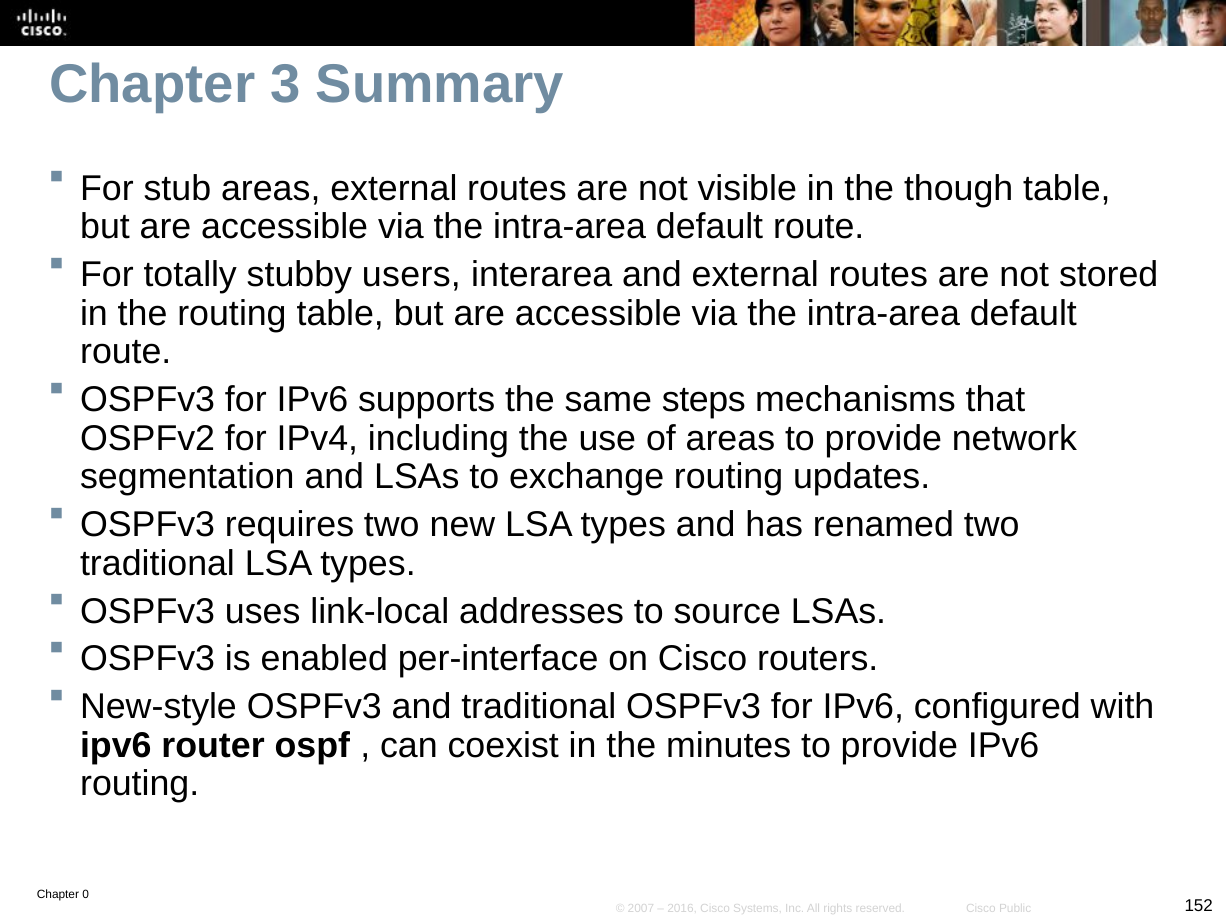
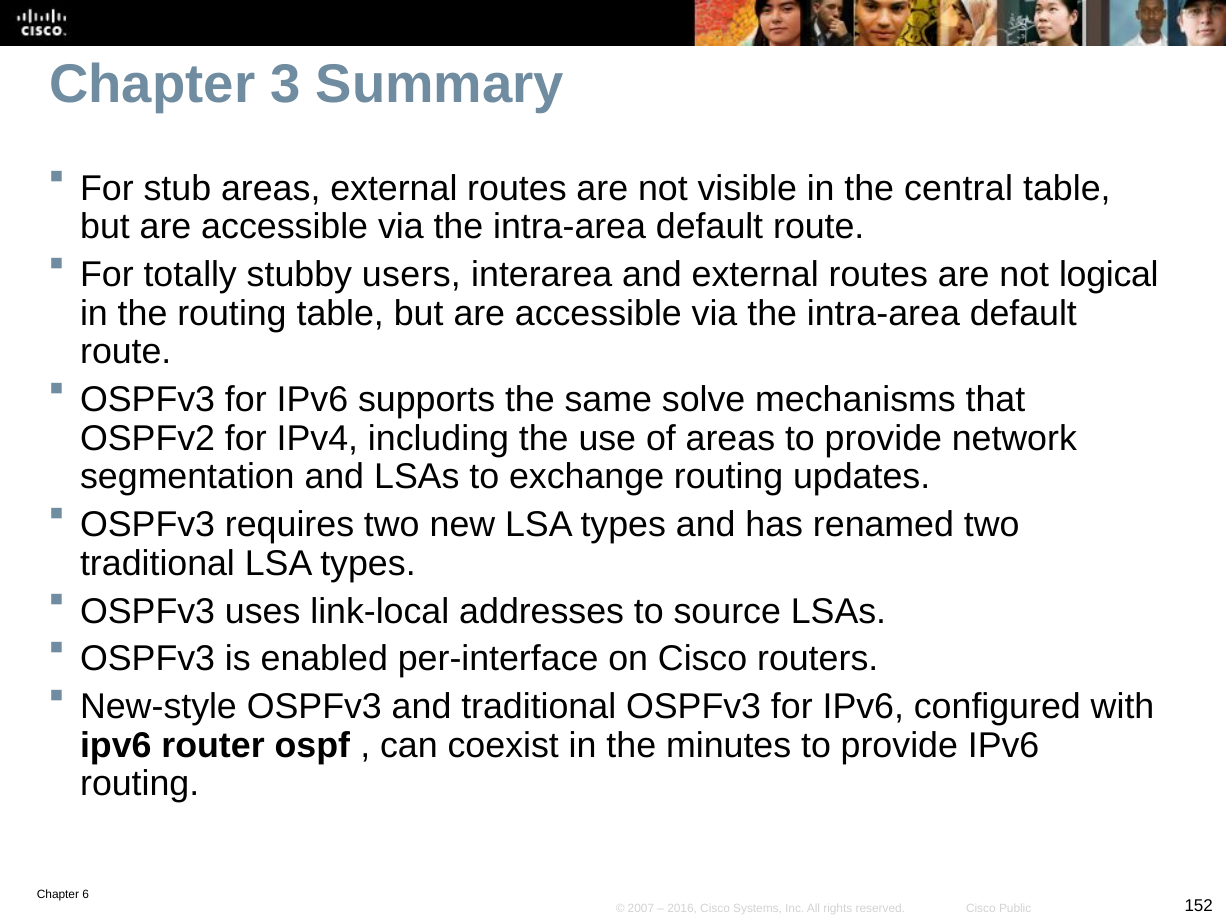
though: though -> central (959, 188)
stored: stored -> logical (1109, 275)
steps: steps -> solve (704, 400)
0: 0 -> 6 (86, 894)
